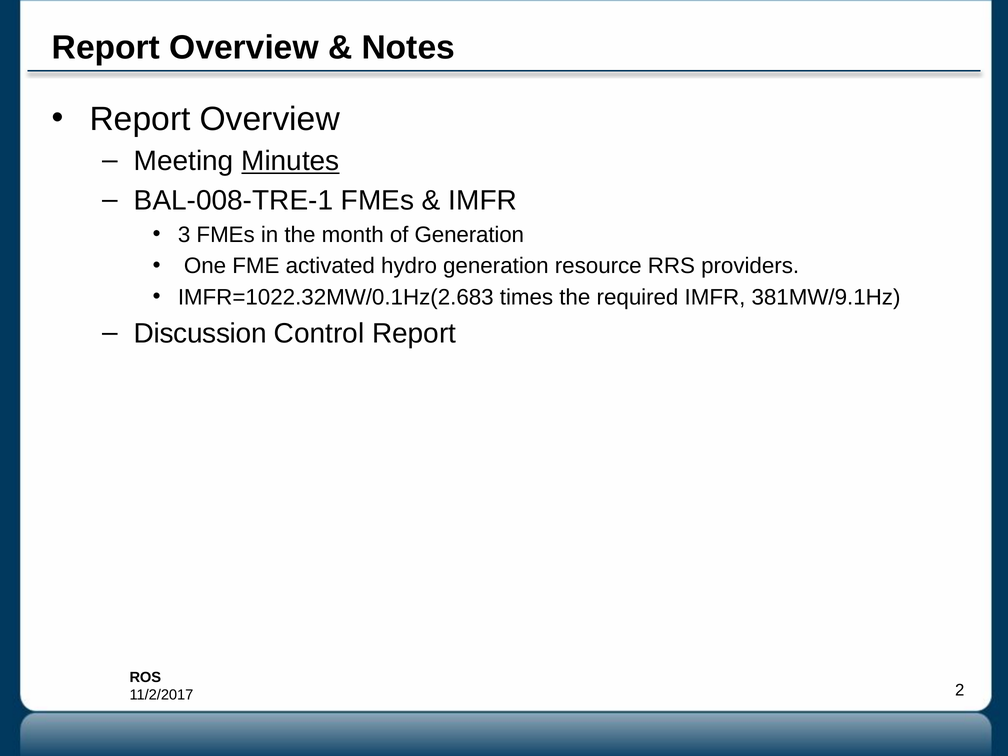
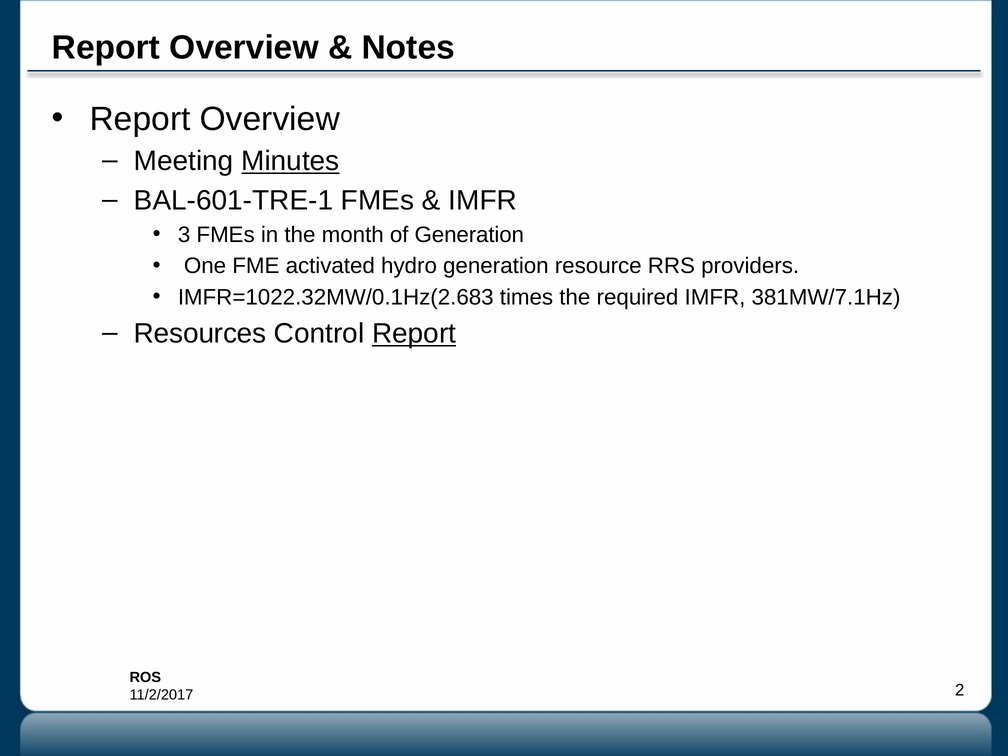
BAL-008-TRE-1: BAL-008-TRE-1 -> BAL-601-TRE-1 (234, 200)
381MW/9.1Hz: 381MW/9.1Hz -> 381MW/7.1Hz (826, 297)
Discussion: Discussion -> Resources (200, 334)
Report underline: none -> present (414, 334)
